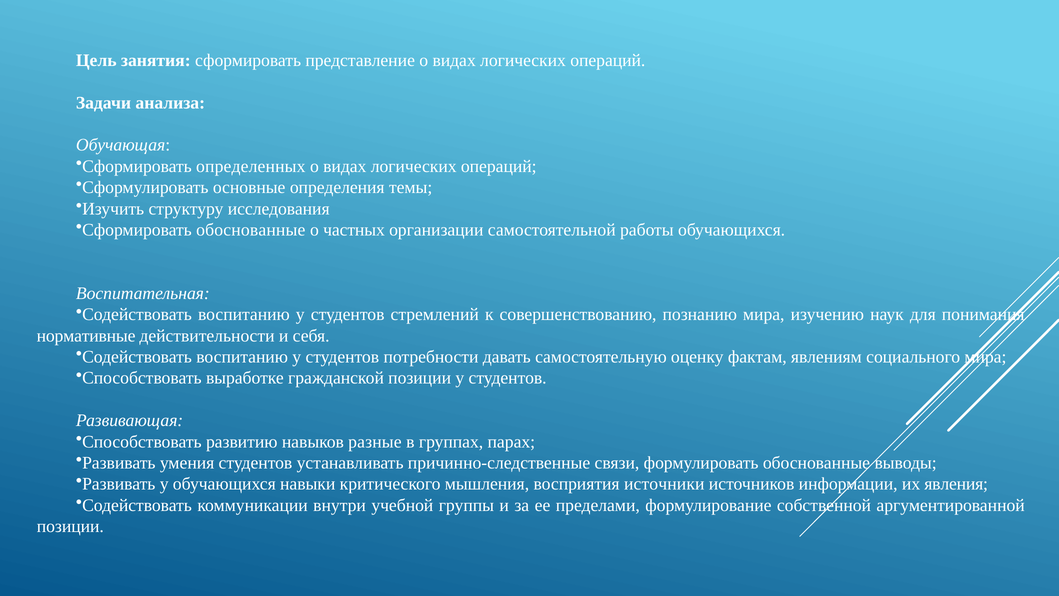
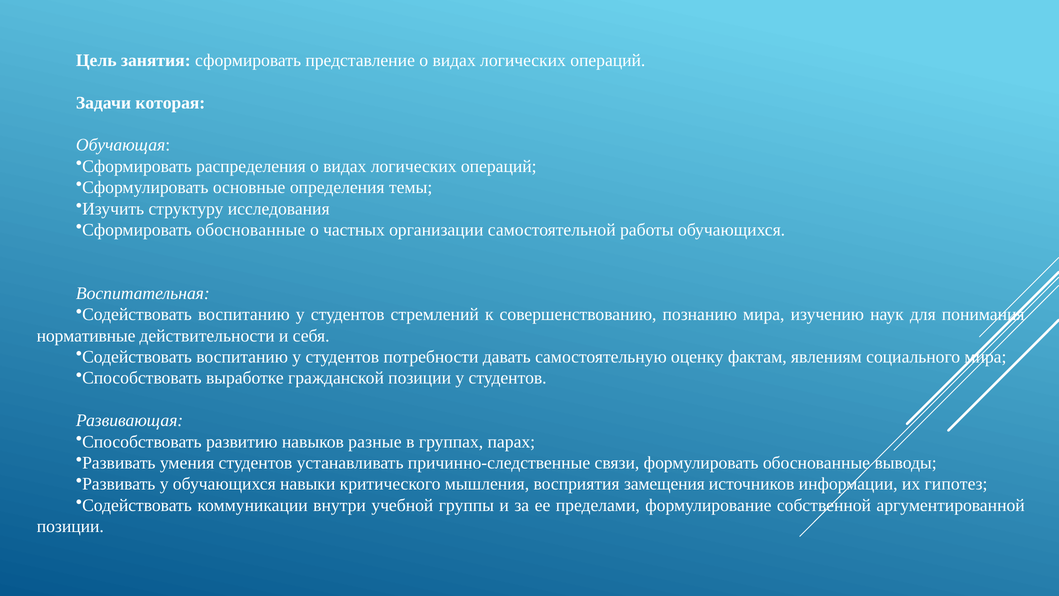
анализа: анализа -> которая (170, 103)
определенных: определенных -> распределения (251, 166)
источники: источники -> замещения (664, 484)
явления: явления -> гипотез (956, 484)
